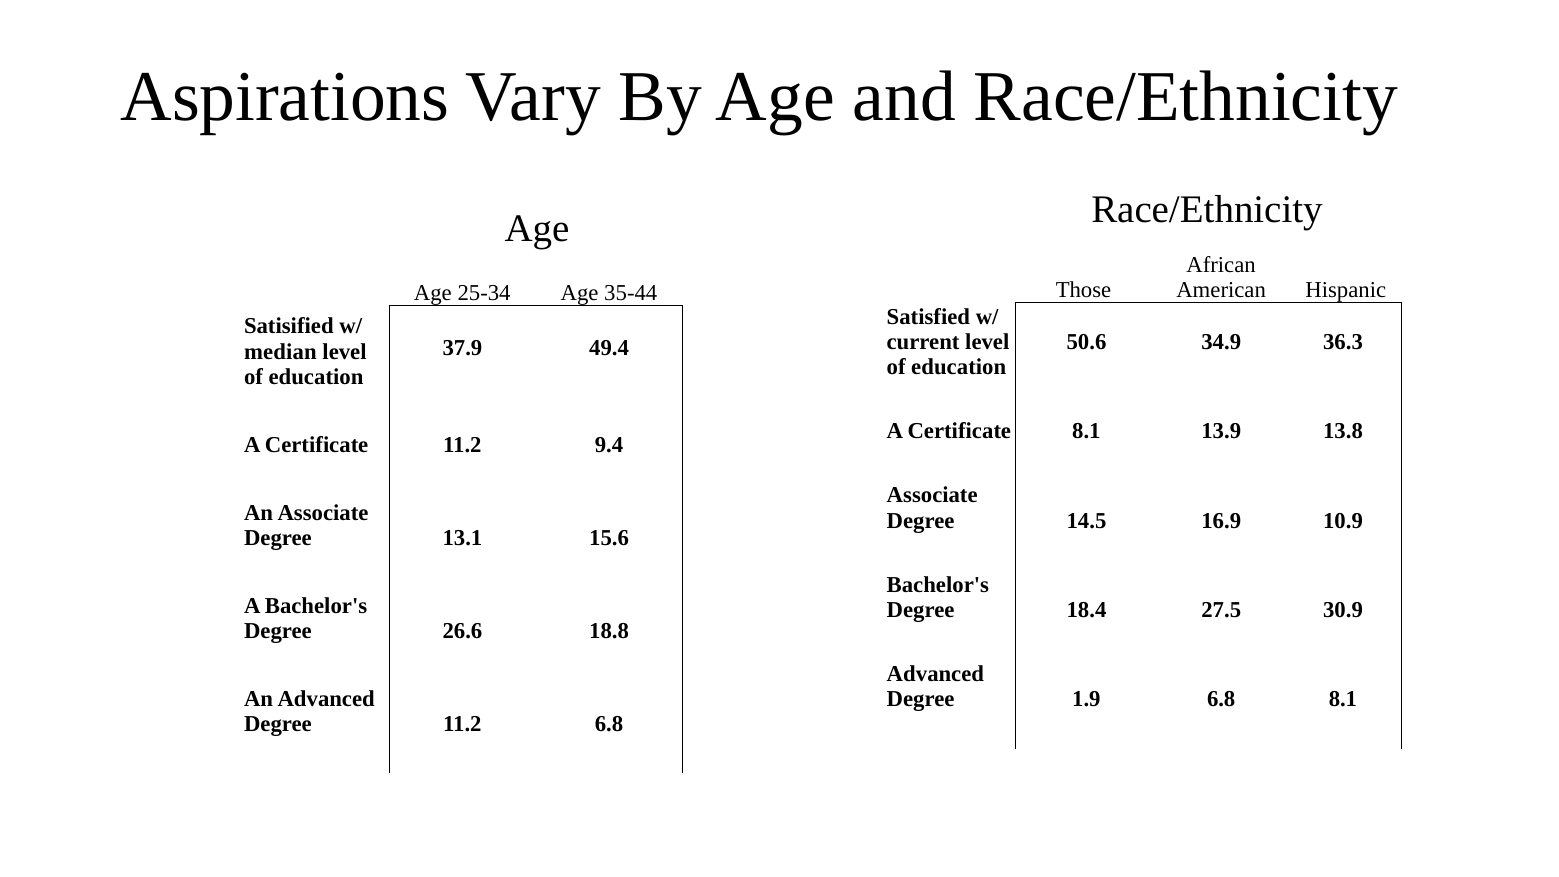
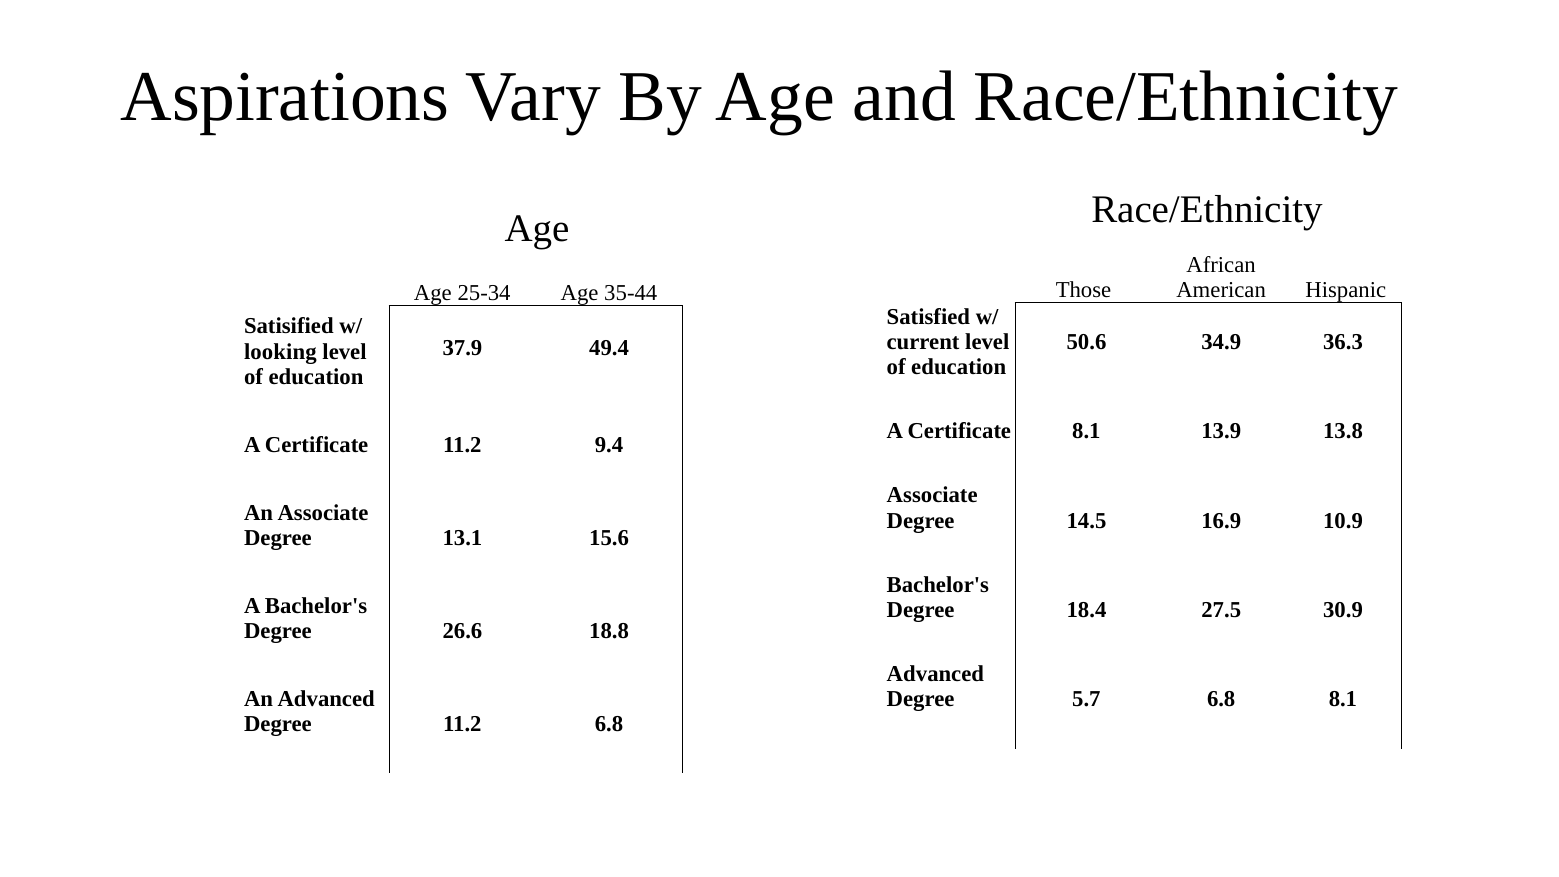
median: median -> looking (280, 352)
1.9: 1.9 -> 5.7 (1086, 699)
